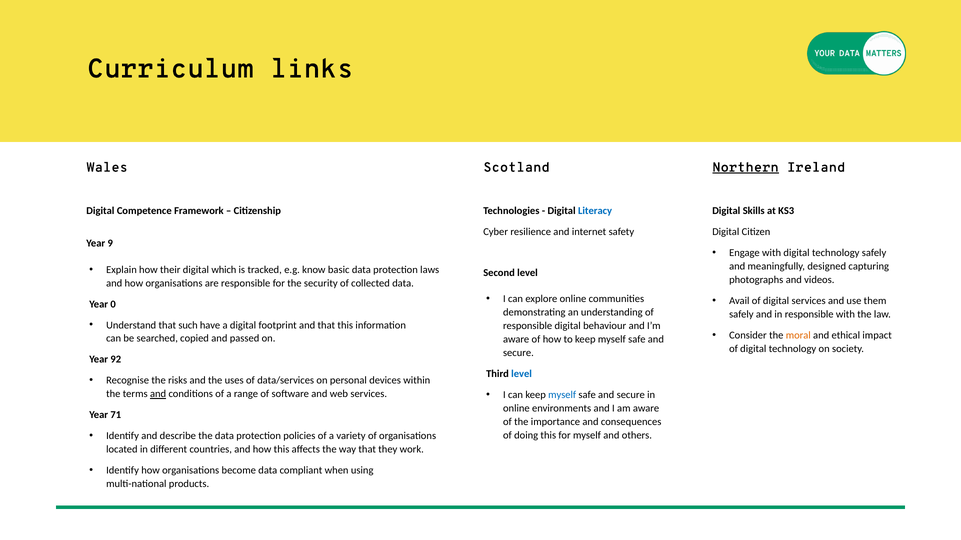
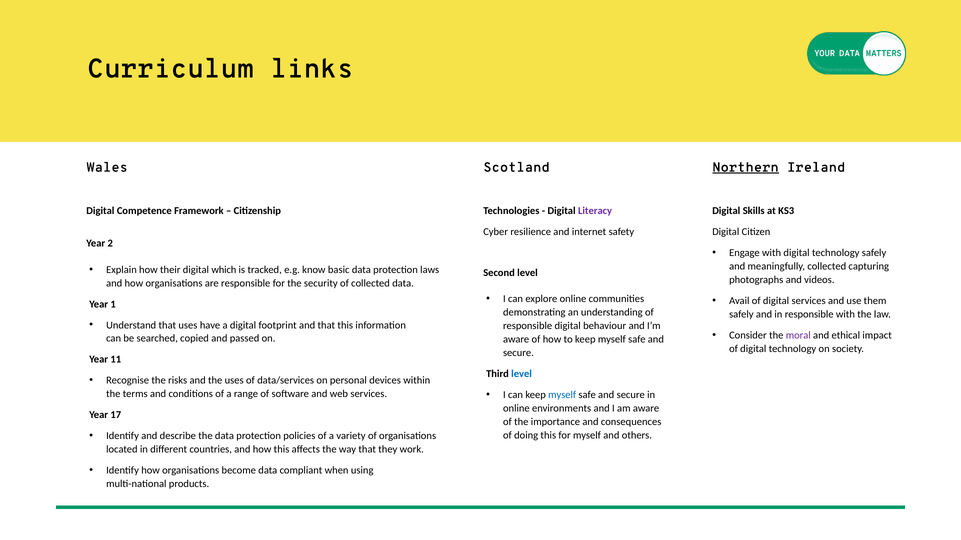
Literacy colour: blue -> purple (595, 211)
9: 9 -> 2 (110, 244)
meaningfully designed: designed -> collected (827, 266)
0: 0 -> 1 (113, 304)
that such: such -> uses (188, 325)
moral colour: orange -> purple (798, 335)
92: 92 -> 11 (116, 360)
and underline: present -> none (158, 394)
71: 71 -> 17 (116, 415)
